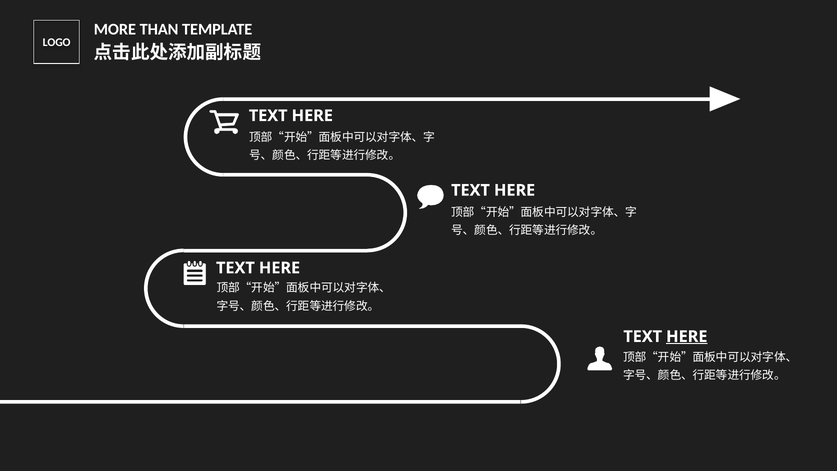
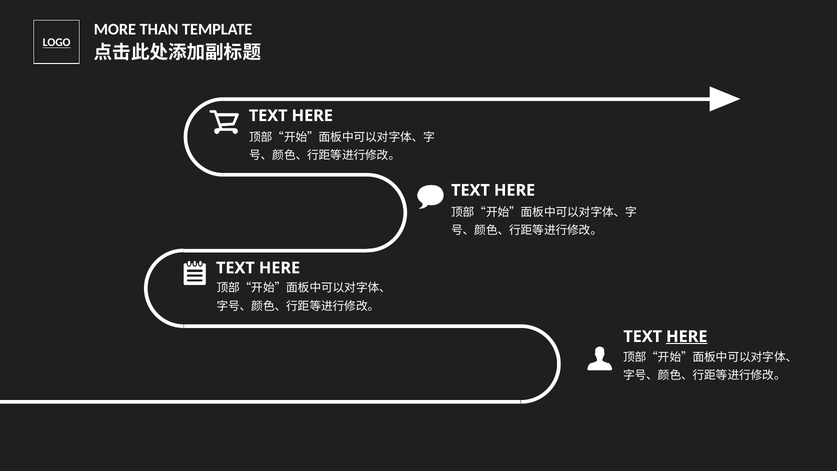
LOGO underline: none -> present (57, 43)
